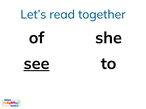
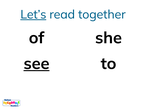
Let’s underline: none -> present (33, 15)
